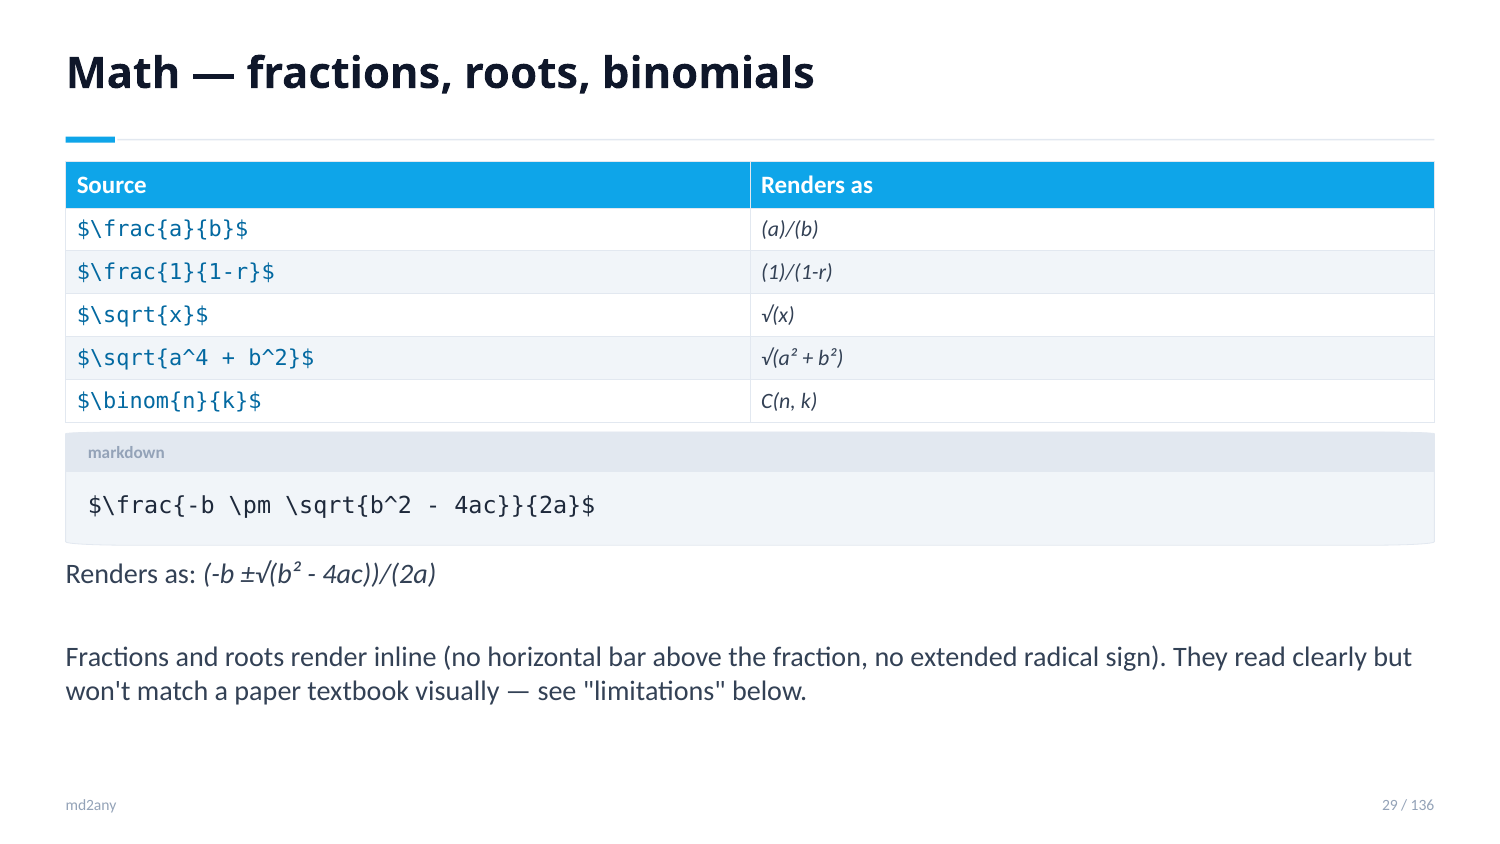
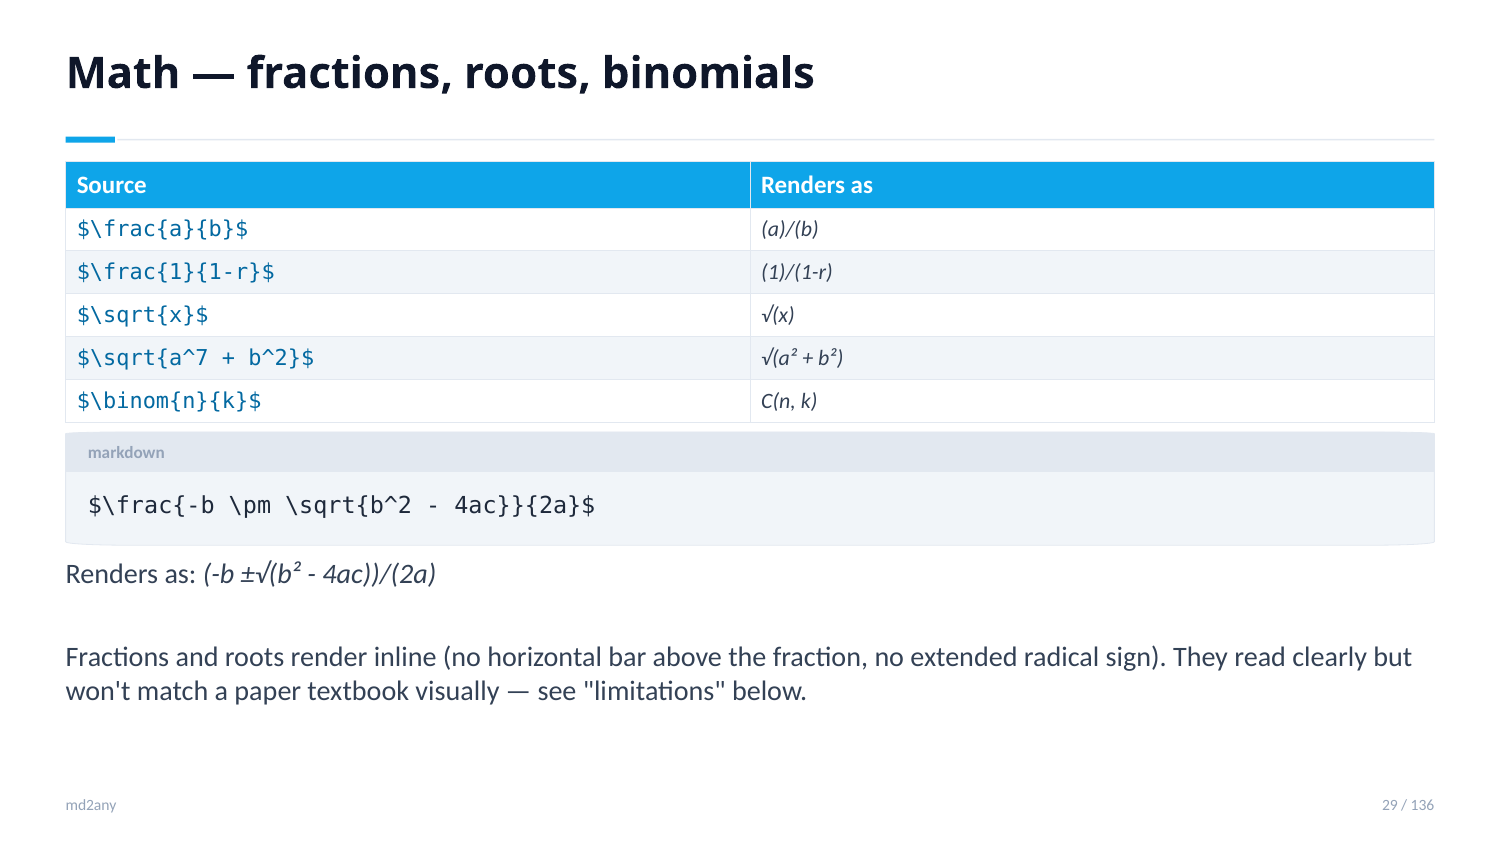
$\sqrt{a^4: $\sqrt{a^4 -> $\sqrt{a^7 (143, 358)
